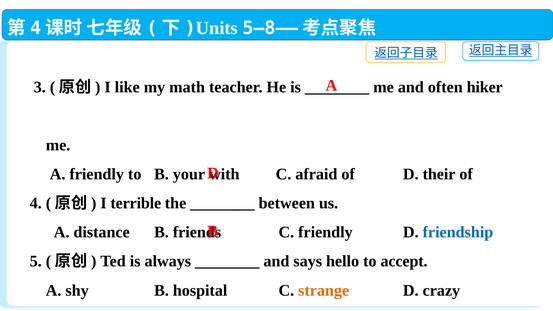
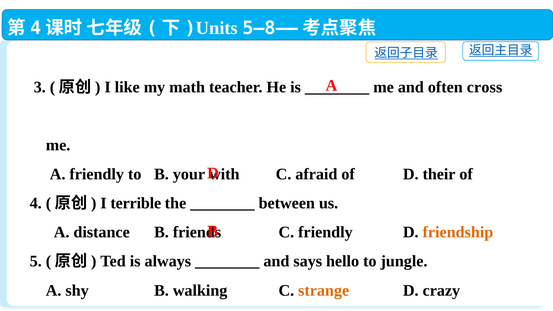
hiker: hiker -> cross (485, 87)
friendship colour: blue -> orange (458, 232)
accept: accept -> jungle (404, 261)
hospital: hospital -> walking (200, 290)
